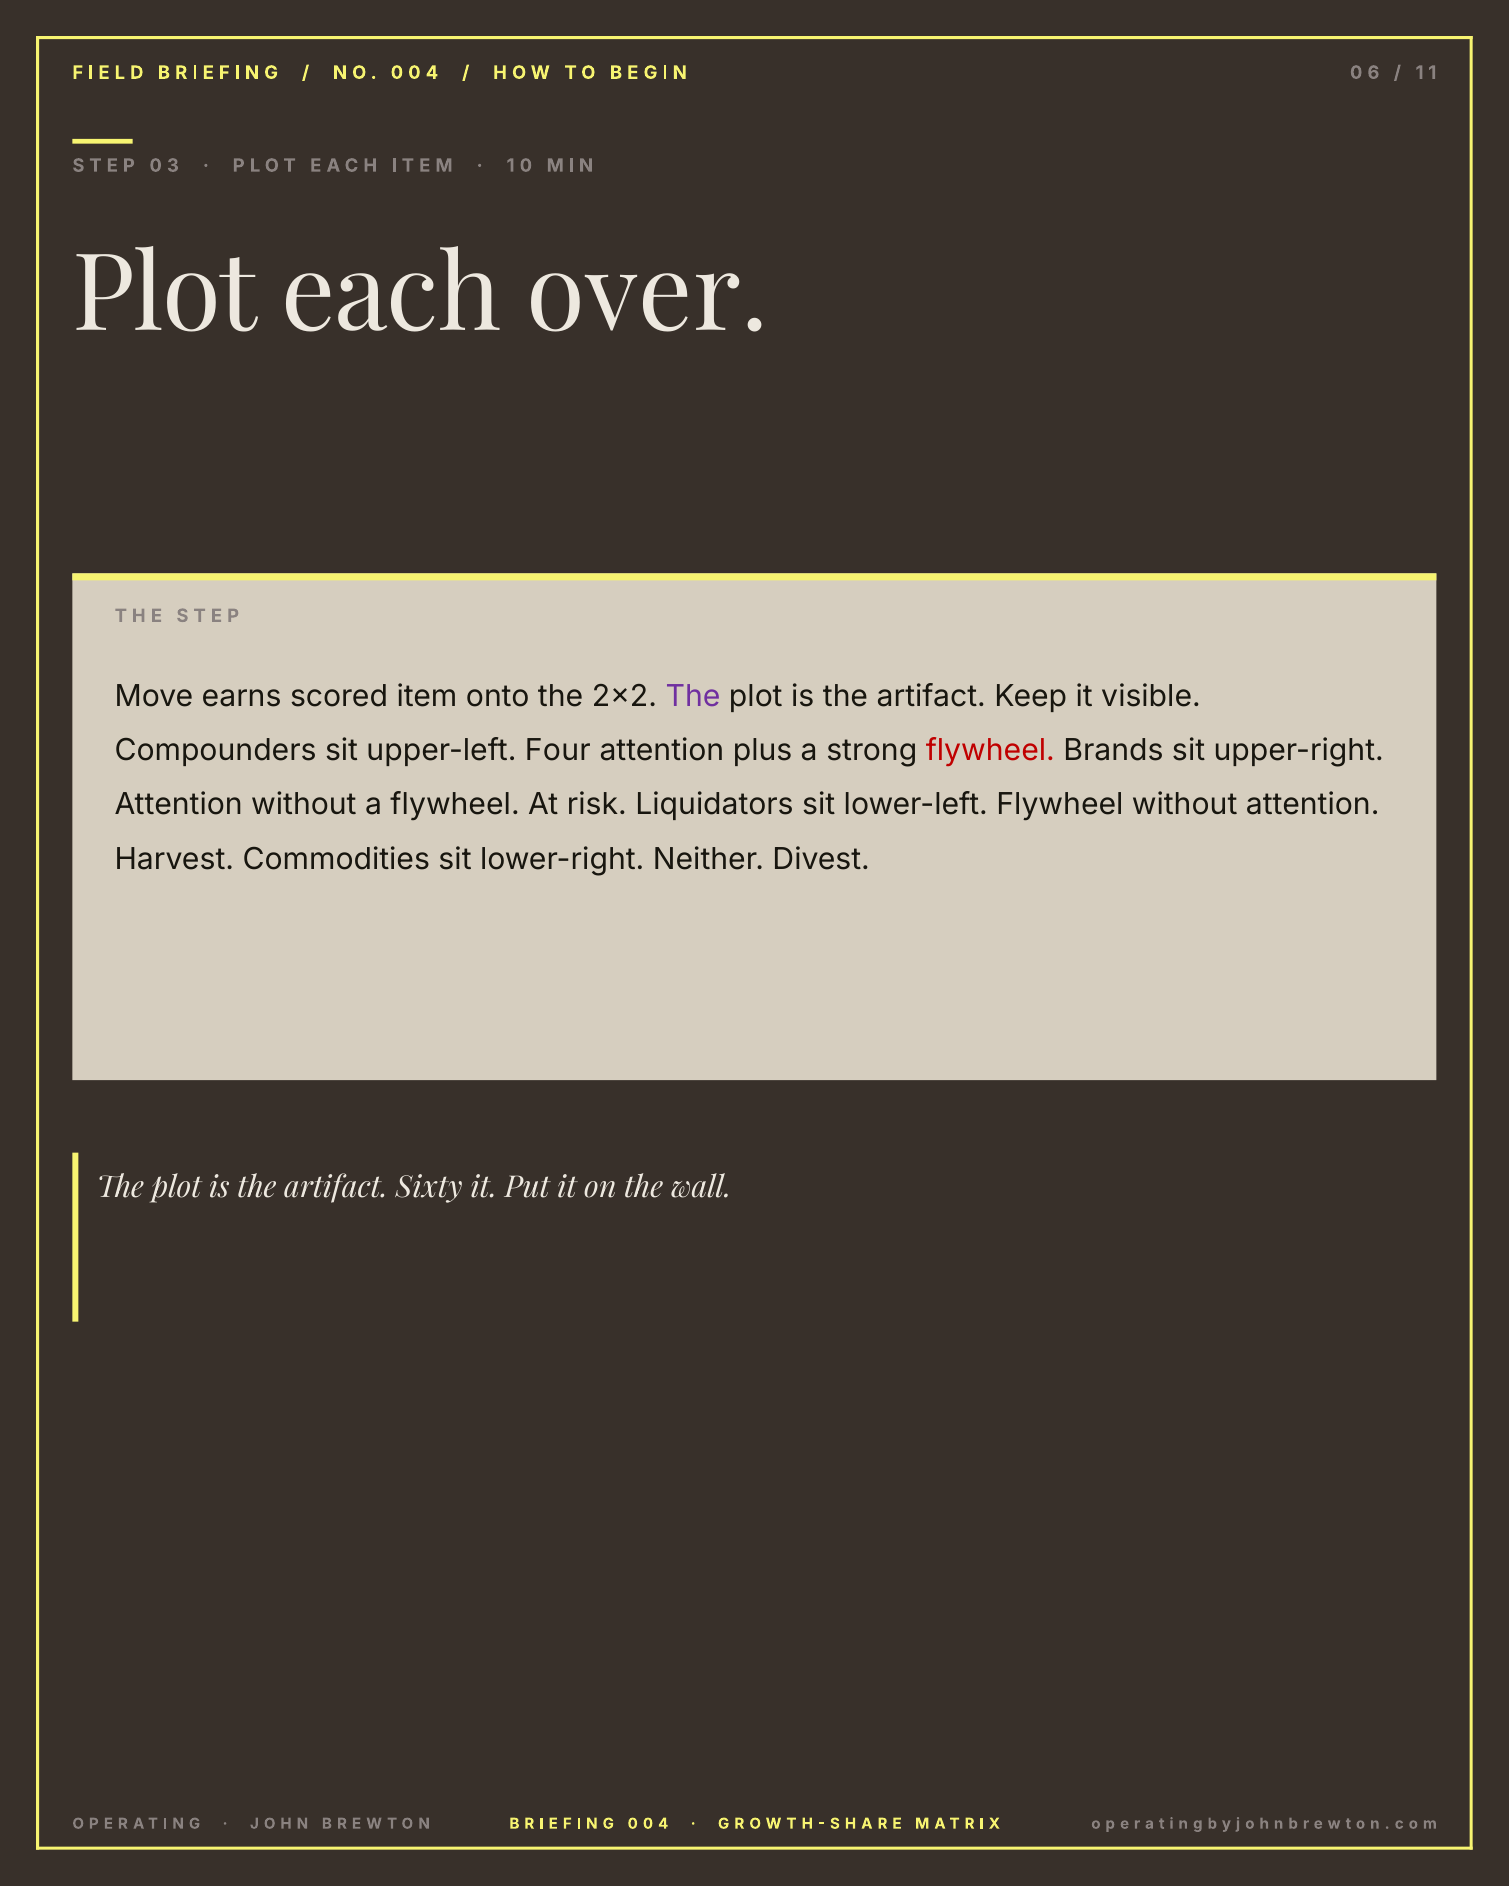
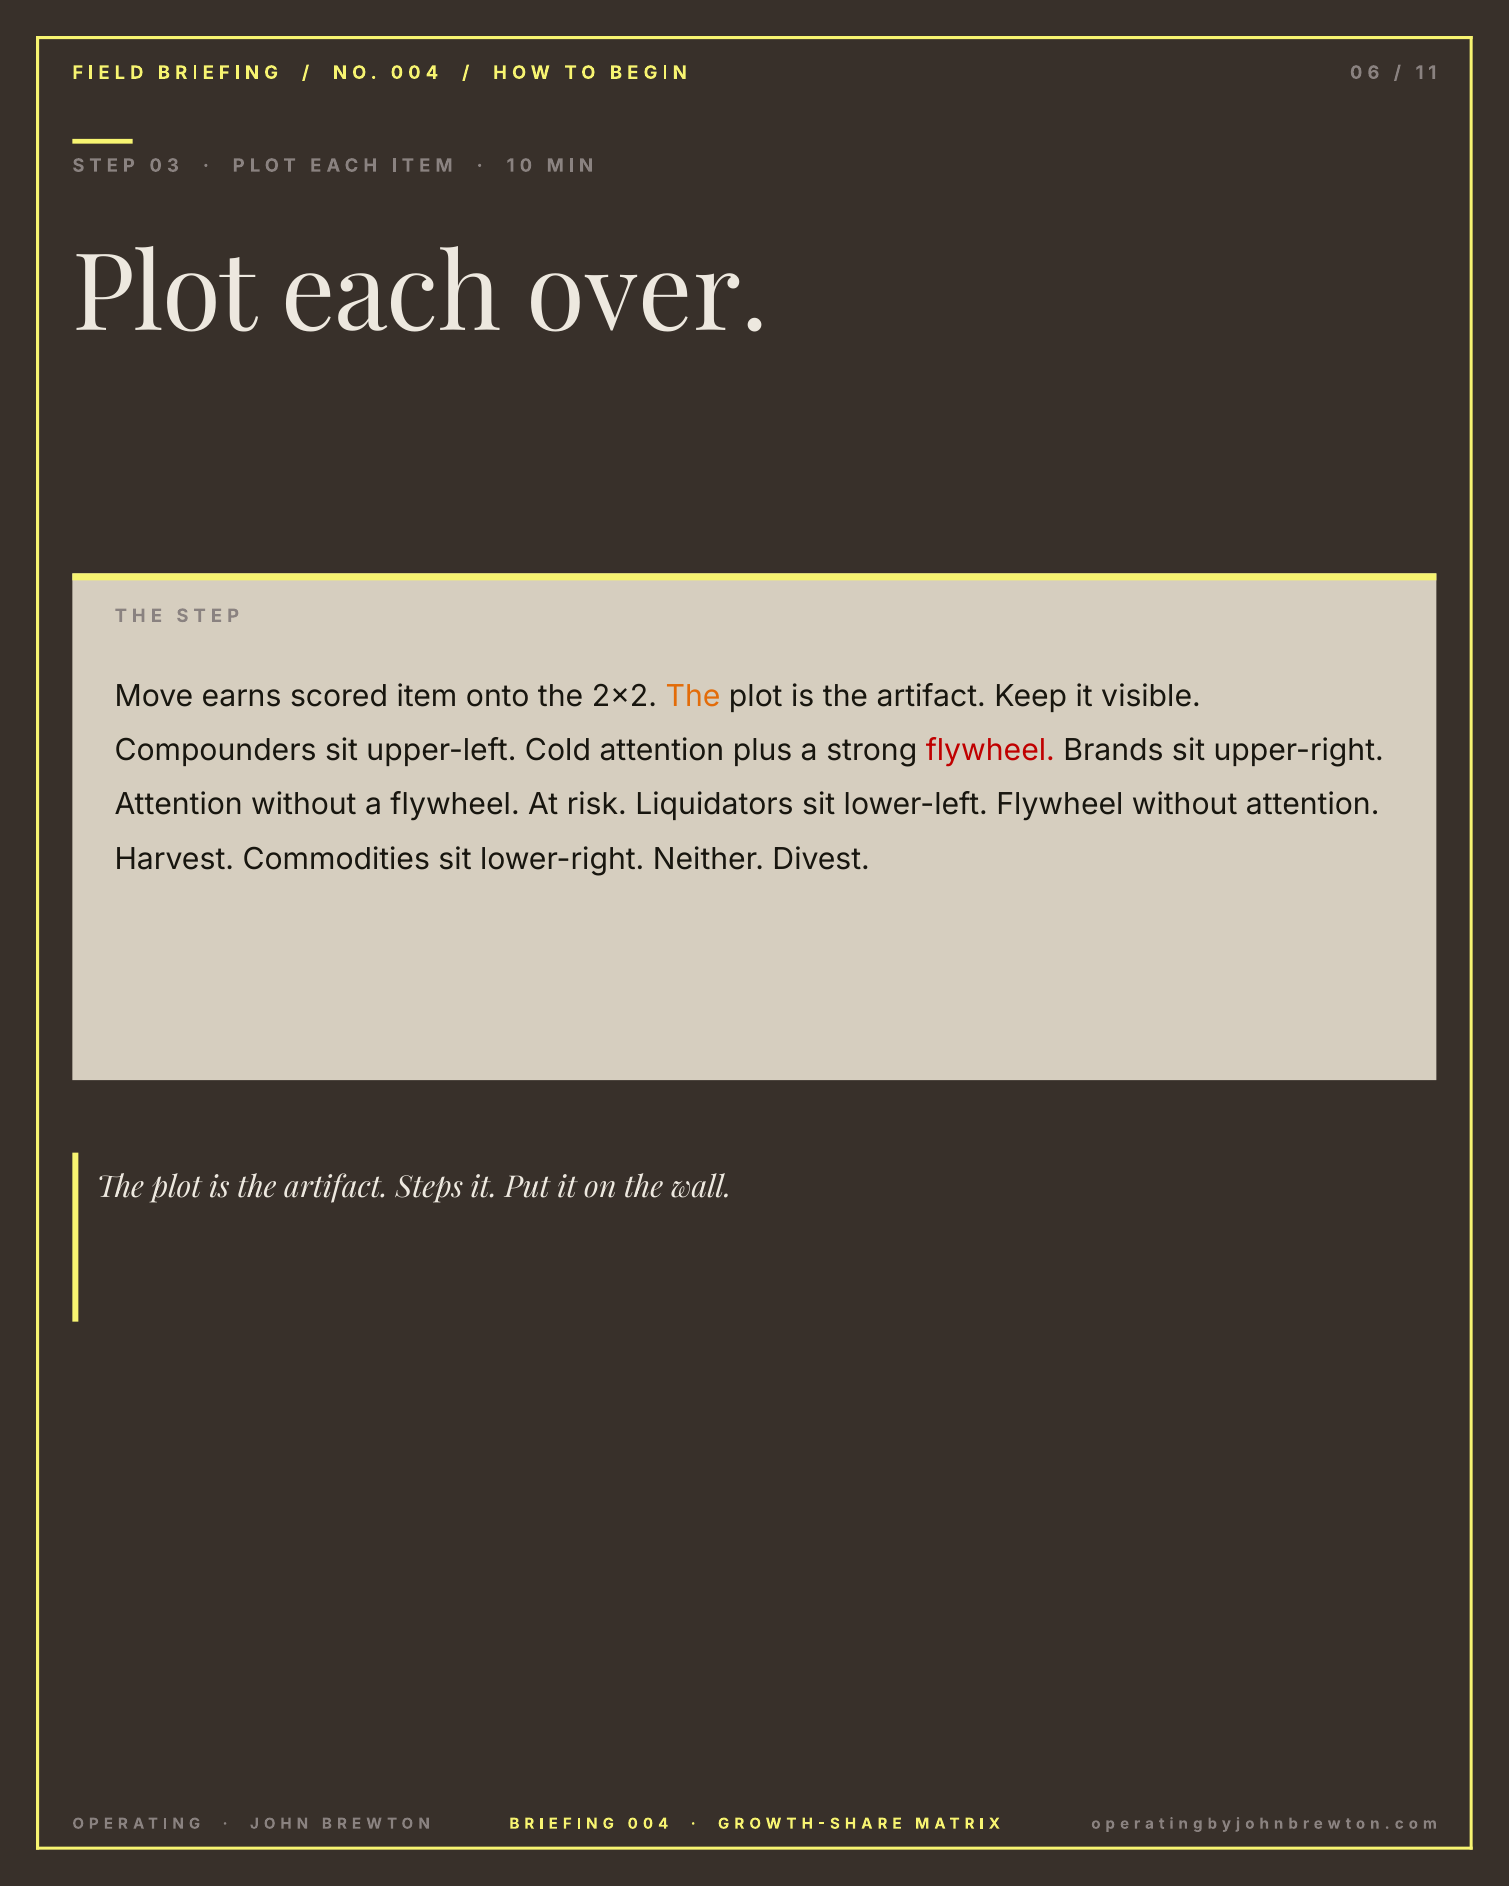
The colour: purple -> orange (693, 696)
Four: Four -> Cold (558, 751)
Sixty: Sixty -> Steps (429, 1187)
